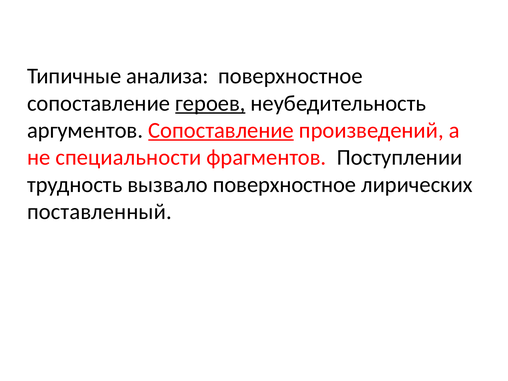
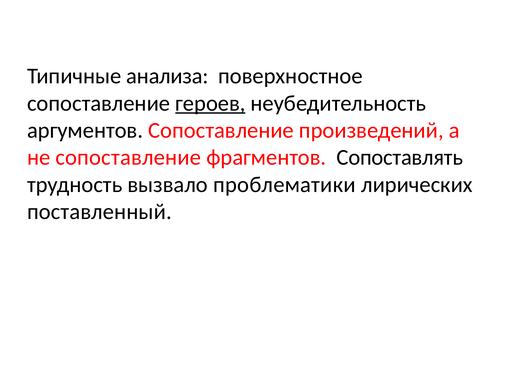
Сопоставление underline: present -> none (221, 130)
не специальности: специальности -> сопоставление (128, 157)
Поступлении: Поступлении -> Сопоставлять (400, 157)
вызвало поверхностное: поверхностное -> проблематики (284, 185)
